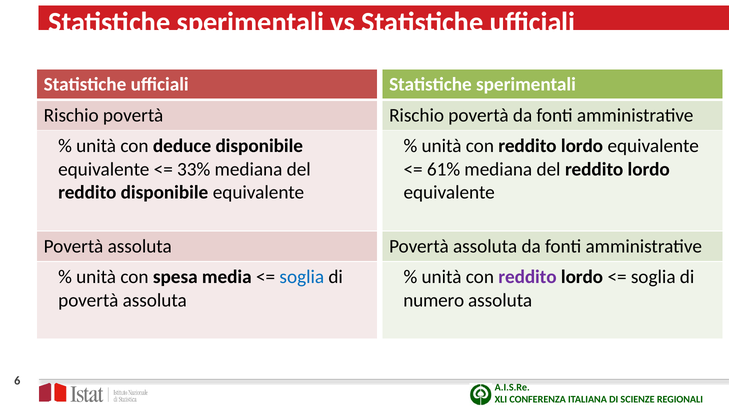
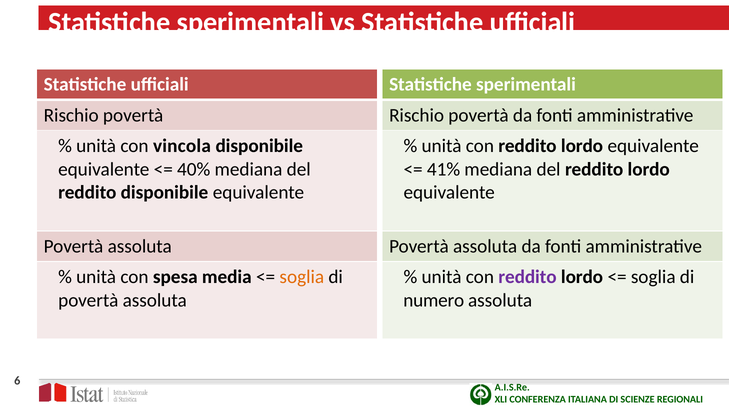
deduce: deduce -> vincola (182, 146)
33%: 33% -> 40% (194, 169)
61%: 61% -> 41% (444, 169)
soglia colour: blue -> orange (302, 277)
